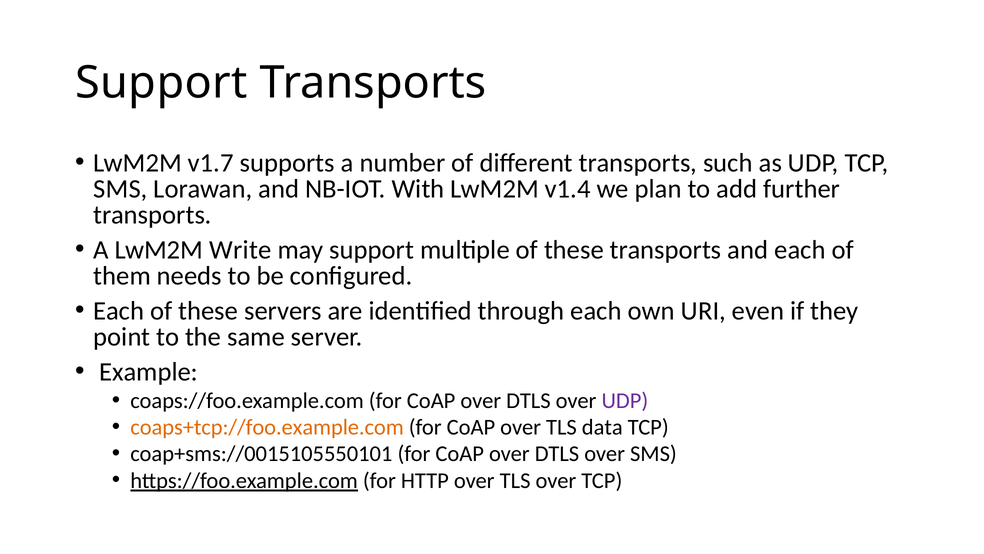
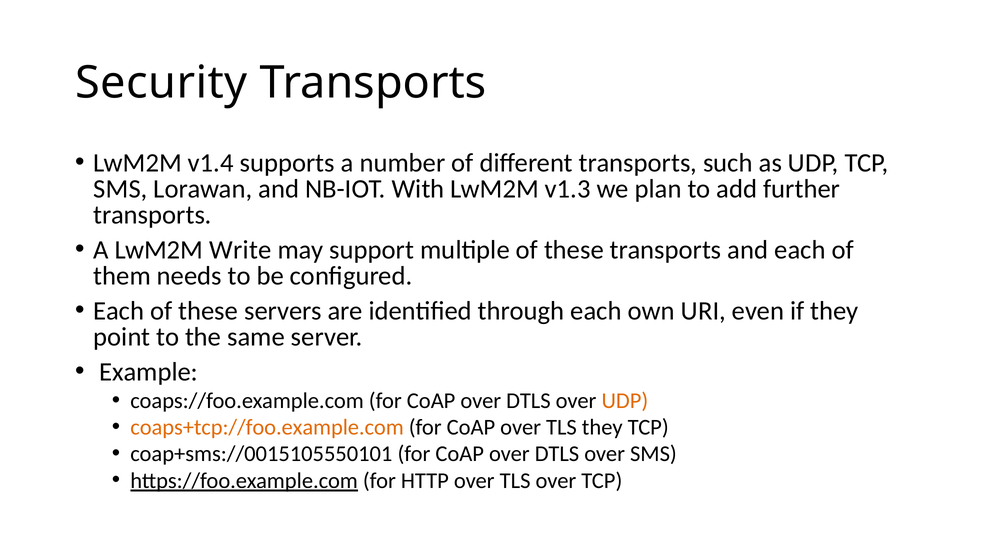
Support: Support -> Security (161, 83)
v1.7: v1.7 -> v1.4 (211, 163)
v1.4: v1.4 -> v1.3 (568, 189)
UDP colour: purple -> orange (625, 400)
TLS data: data -> they (602, 427)
